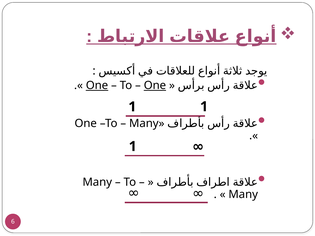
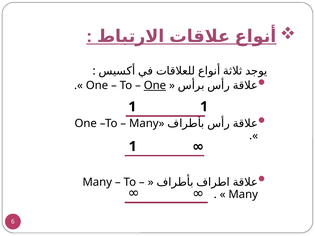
One underline: present -> none (97, 86)
